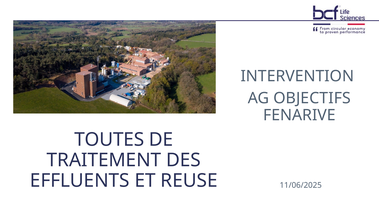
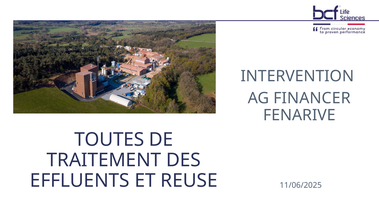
OBJECTIFS: OBJECTIFS -> FINANCER (312, 98)
